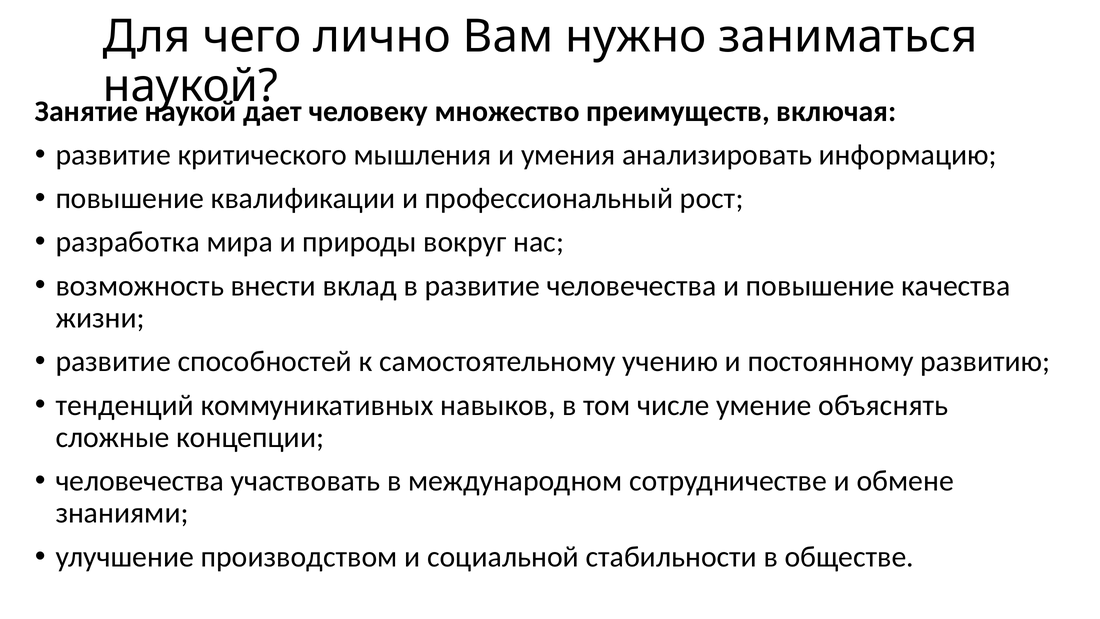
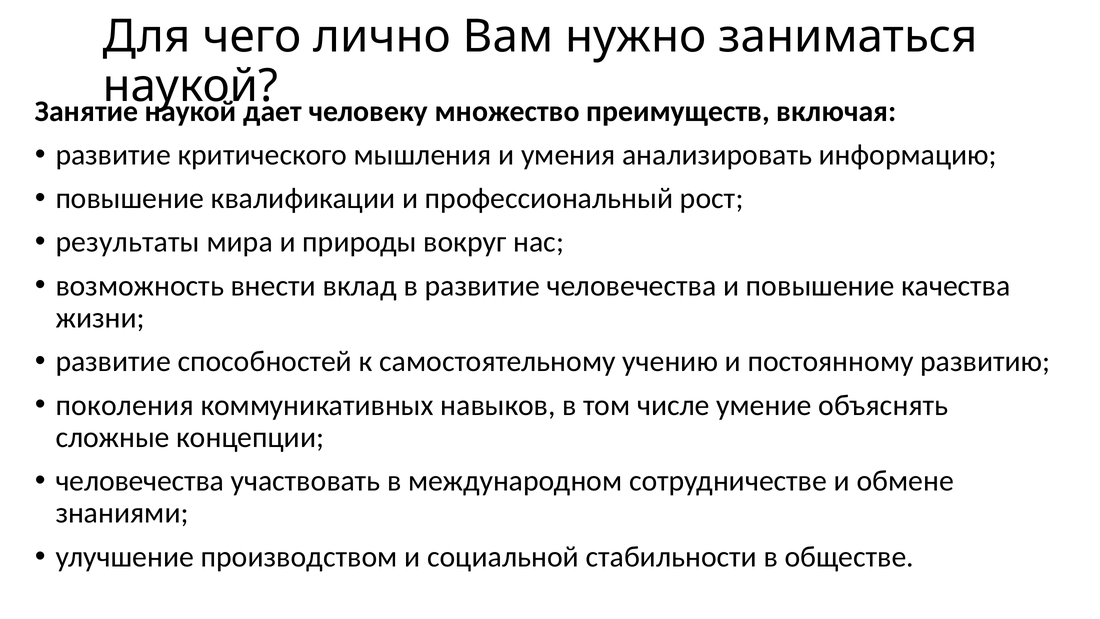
разработка: разработка -> результаты (128, 242)
тенденций: тенденций -> поколения (125, 405)
